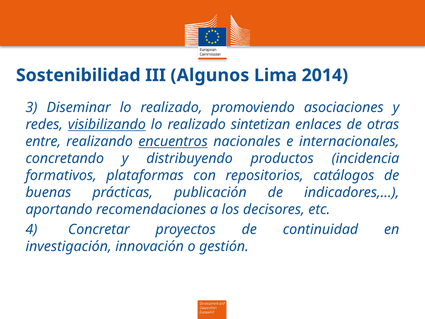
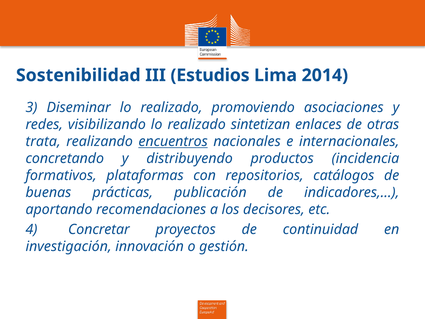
Algunos: Algunos -> Estudios (210, 75)
visibilizando underline: present -> none (107, 124)
entre: entre -> trata (43, 141)
